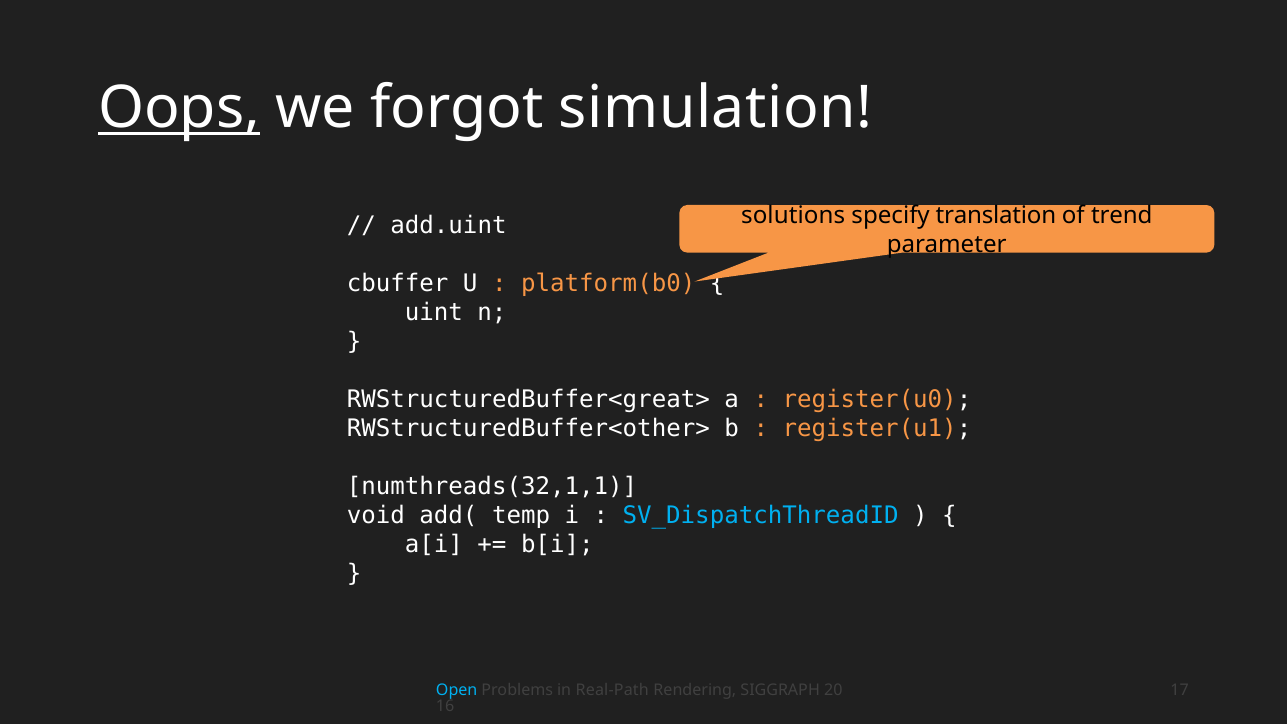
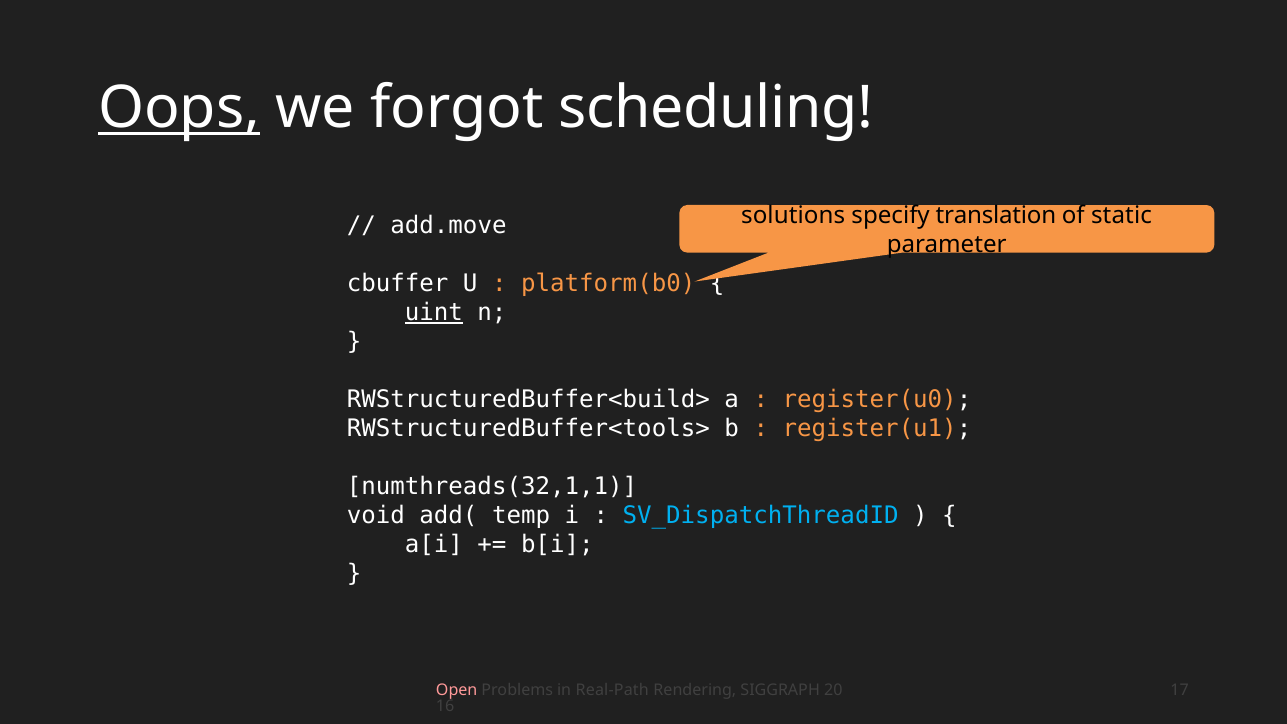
simulation: simulation -> scheduling (716, 108)
trend: trend -> static (1122, 216)
add.uint: add.uint -> add.move (448, 226)
uint underline: none -> present (434, 313)
RWStructuredBuffer<great>: RWStructuredBuffer<great> -> RWStructuredBuffer<build> (528, 400)
RWStructuredBuffer<other>: RWStructuredBuffer<other> -> RWStructuredBuffer<tools> (528, 429)
Open colour: light blue -> pink (457, 690)
